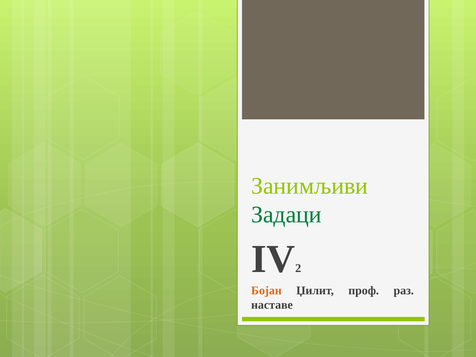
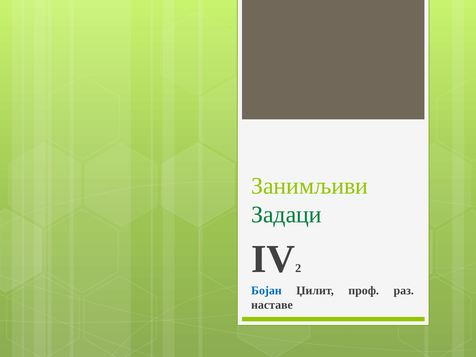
Бојан colour: orange -> blue (266, 290)
